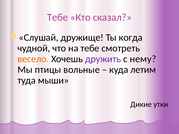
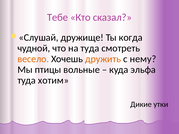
на тебе: тебе -> туда (90, 48)
дружить colour: purple -> orange (103, 59)
летим: летим -> эльфа (143, 70)
мыши: мыши -> хотим (53, 80)
